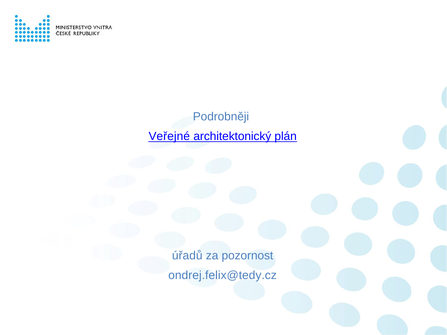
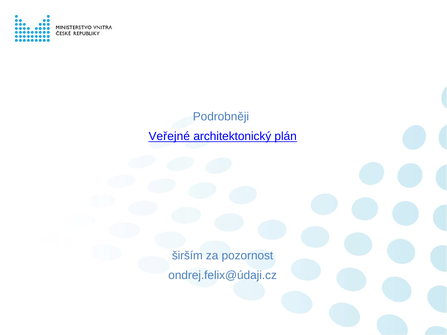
úřadů: úřadů -> širším (187, 256)
ondrej.felix@tedy.cz: ondrej.felix@tedy.cz -> ondrej.felix@údaji.cz (223, 276)
